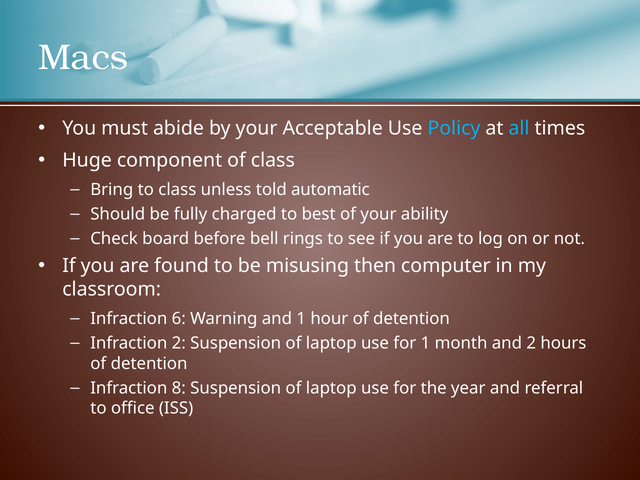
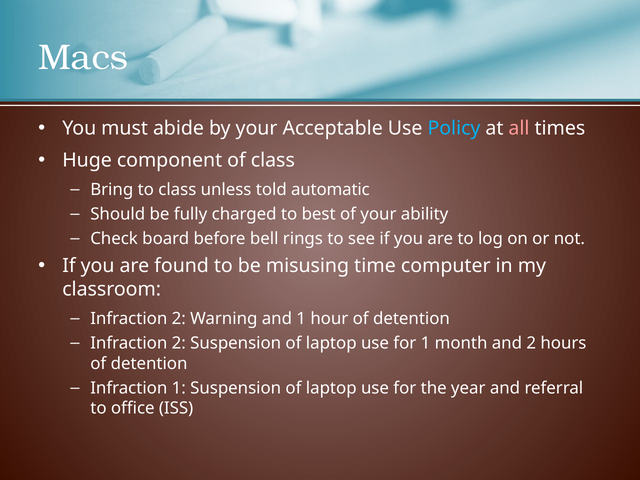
all colour: light blue -> pink (519, 128)
then: then -> time (375, 266)
6: 6 -> 2 (179, 319)
Infraction 8: 8 -> 1 (179, 388)
